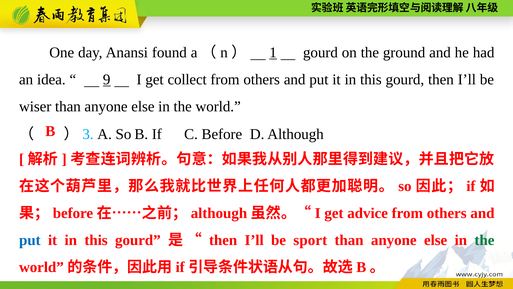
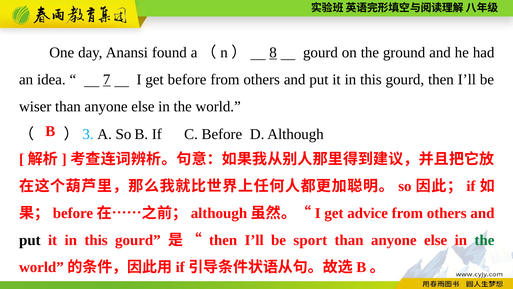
1: 1 -> 8 (273, 52)
9: 9 -> 7 (107, 79)
get collect: collect -> before (187, 79)
put colour: blue -> black (30, 240)
